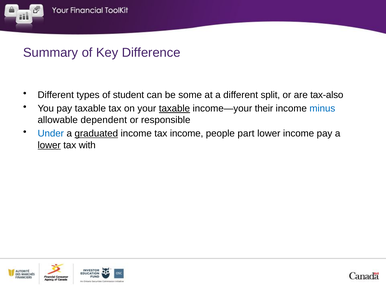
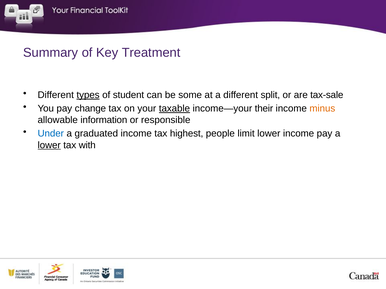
Difference: Difference -> Treatment (151, 53)
types underline: none -> present (88, 95)
tax-also: tax-also -> tax-sale (327, 95)
pay taxable: taxable -> change (90, 109)
minus colour: blue -> orange (322, 109)
dependent: dependent -> information (104, 120)
graduated underline: present -> none (96, 134)
tax income: income -> highest (187, 134)
part: part -> limit (246, 134)
